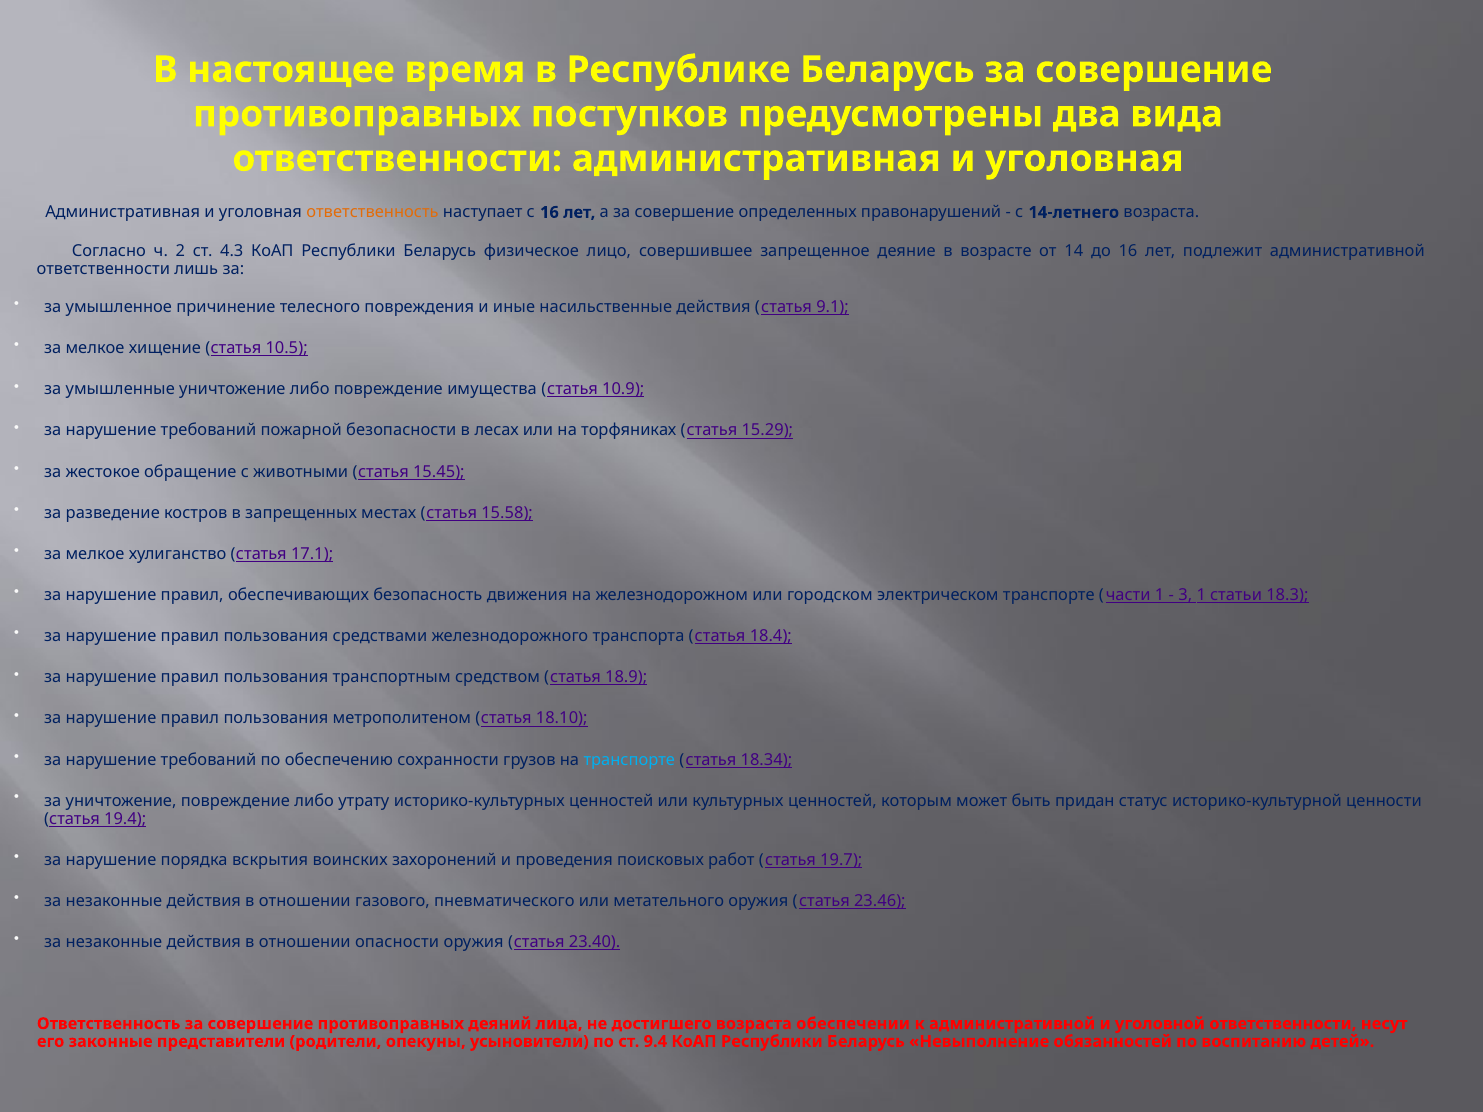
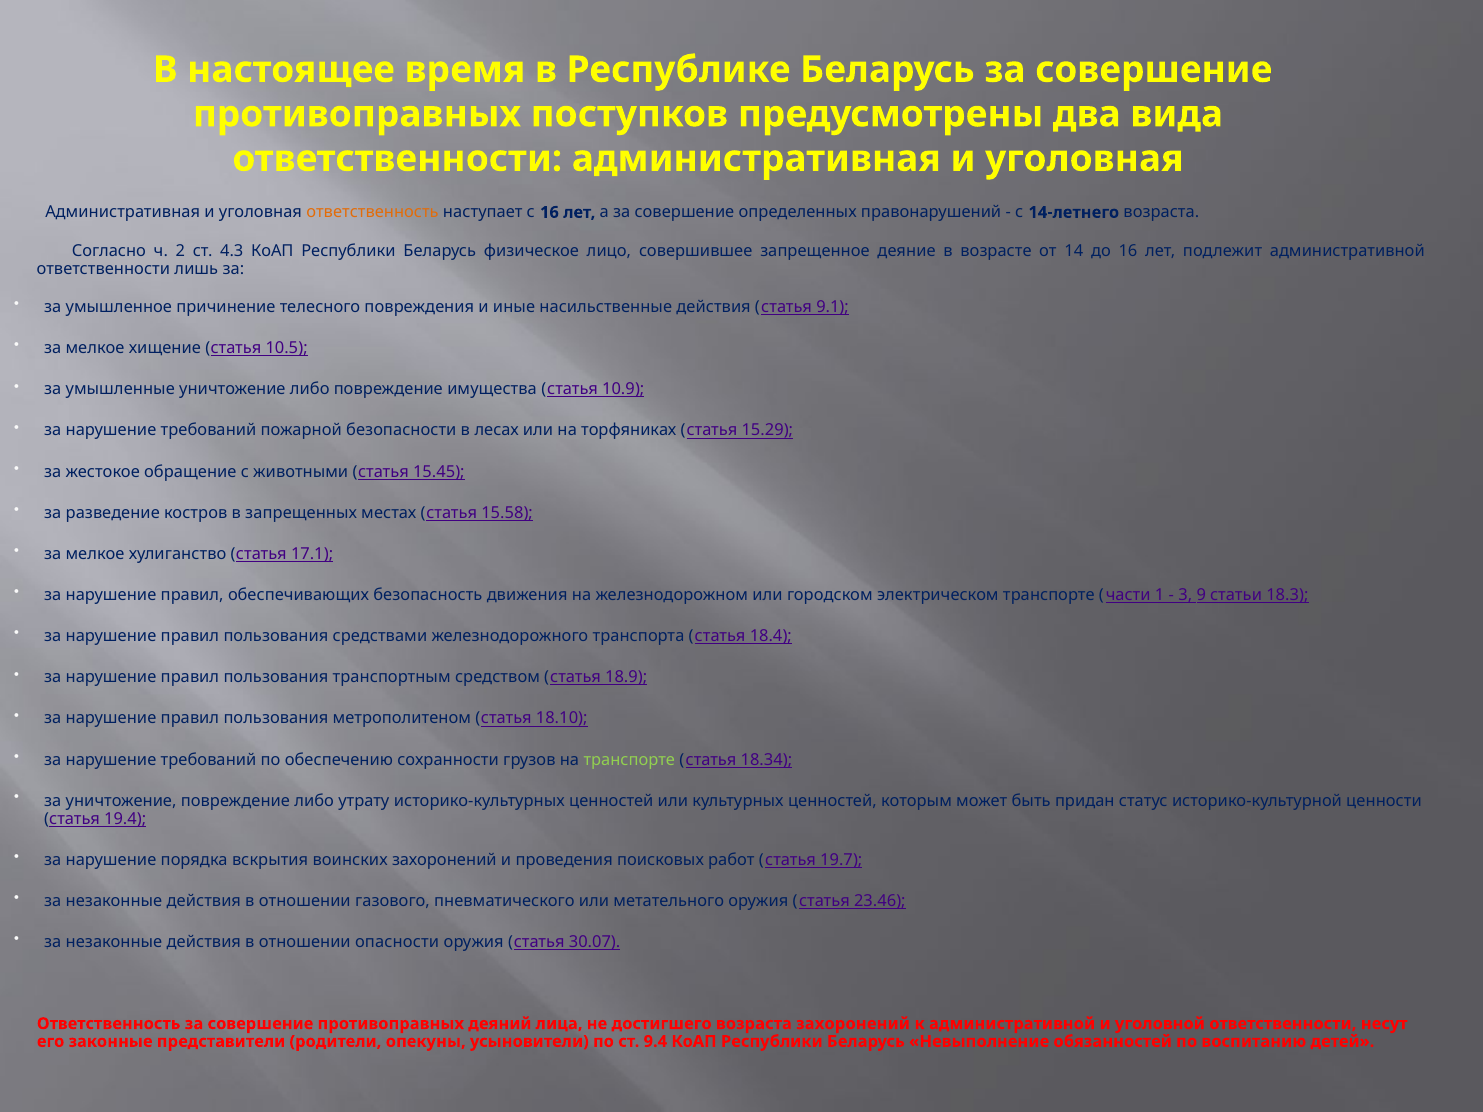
3 1: 1 -> 9 (1201, 595)
транспорте colour: light blue -> light green (629, 760)
23.40: 23.40 -> 30.07 (595, 942)
возраста обеспечении: обеспечении -> захоронений (853, 1024)
